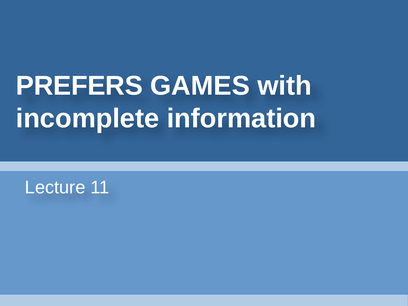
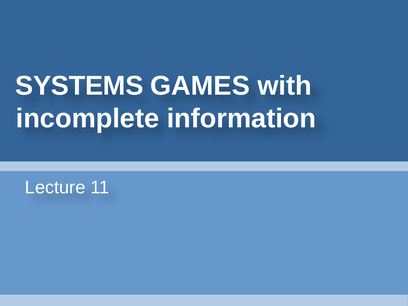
PREFERS: PREFERS -> SYSTEMS (79, 86)
